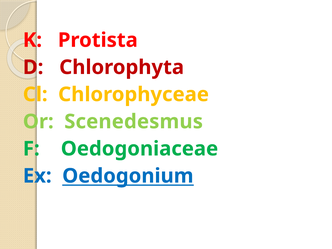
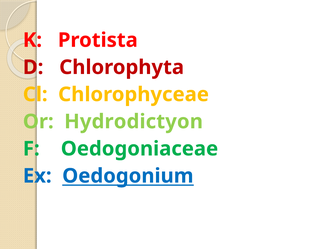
Scenedesmus: Scenedesmus -> Hydrodictyon (134, 122)
